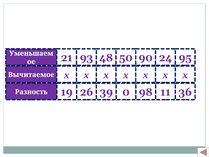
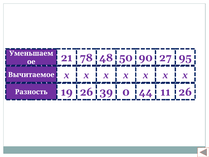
93: 93 -> 78 (86, 58)
24: 24 -> 27 (165, 58)
98: 98 -> 44 (146, 92)
11 36: 36 -> 26 (185, 92)
